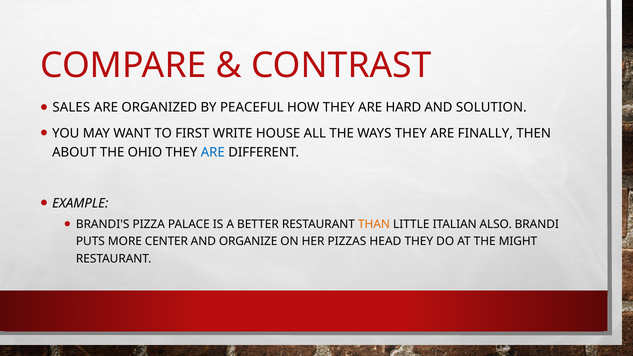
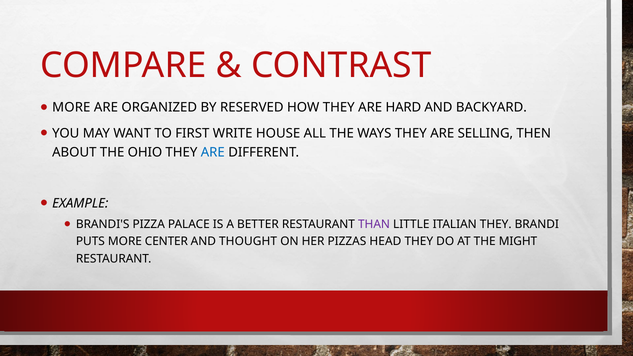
SALES: SALES -> MORE (71, 108)
PEACEFUL: PEACEFUL -> RESERVED (252, 108)
SOLUTION: SOLUTION -> BACKYARD (491, 108)
FINALLY: FINALLY -> SELLING (485, 133)
THAN colour: orange -> purple (374, 224)
ITALIAN ALSO: ALSO -> THEY (496, 224)
ORGANIZE: ORGANIZE -> THOUGHT (248, 242)
